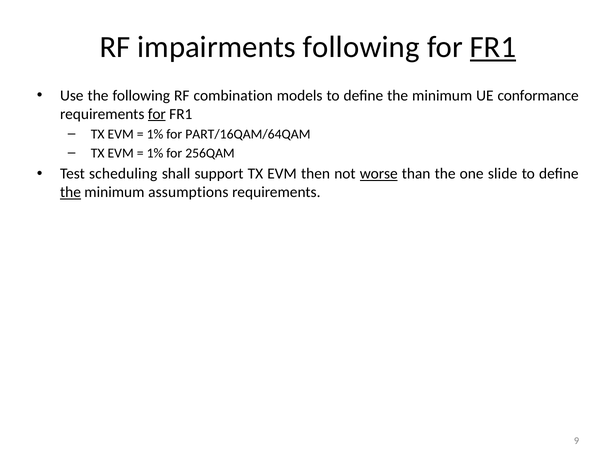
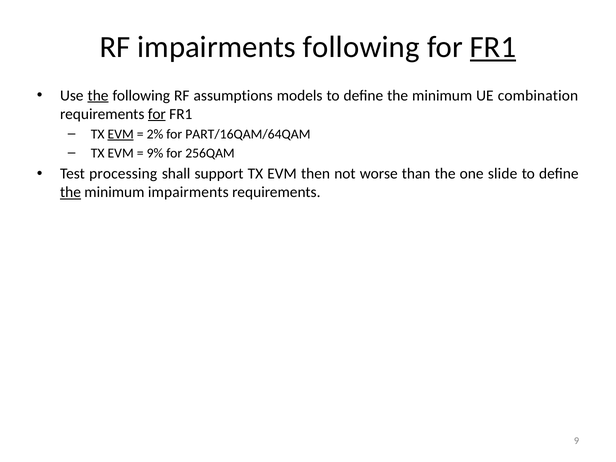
the underline: none -> present (98, 96)
combination: combination -> assumptions (233, 96)
conformance: conformance -> combination (538, 96)
EVM underline: none -> present (121, 134)
1%: 1% -> 2% (155, 134)
1%: 1% -> 9% (155, 153)
scheduling: scheduling -> processing (123, 174)
worse underline: present -> none (379, 174)
minimum assumptions: assumptions -> impairments (188, 192)
